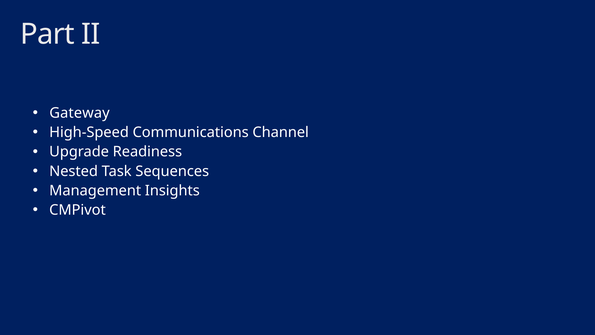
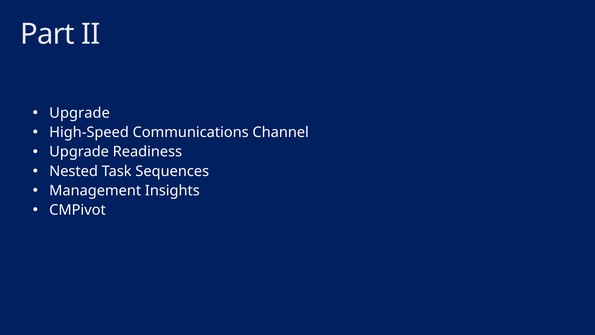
Gateway: Gateway -> Upgrade (80, 113)
